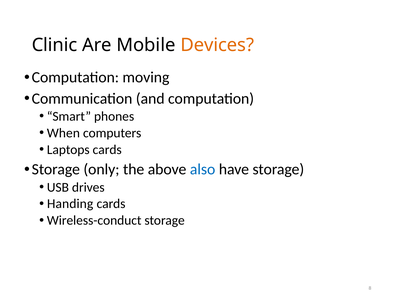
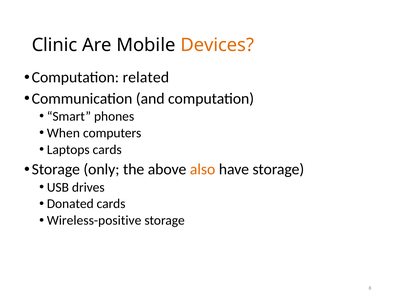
moving: moving -> related (146, 78)
also colour: blue -> orange (203, 170)
Handing: Handing -> Donated (70, 204)
Wireless-conduct: Wireless-conduct -> Wireless-positive (94, 221)
